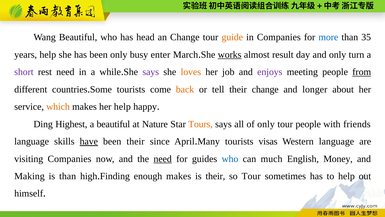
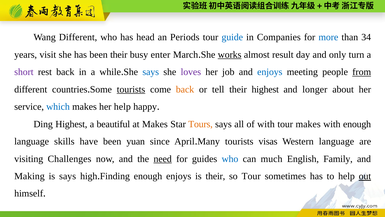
Wang Beautiful: Beautiful -> Different (78, 37)
an Change: Change -> Periods (185, 37)
guide colour: orange -> blue (232, 37)
35: 35 -> 34 (366, 37)
years help: help -> visit (48, 55)
been only: only -> their (119, 55)
rest need: need -> back (65, 72)
says colour: purple -> blue (151, 72)
loves colour: orange -> purple (191, 72)
enjoys colour: purple -> blue (270, 72)
tourists underline: none -> present (131, 89)
their change: change -> highest (265, 89)
which colour: orange -> blue (58, 107)
at Nature: Nature -> Makes (155, 124)
of only: only -> with (266, 124)
tour people: people -> makes (308, 124)
with friends: friends -> enough (357, 124)
have underline: present -> none (89, 141)
been their: their -> yuan (136, 141)
visiting Companies: Companies -> Challenges (70, 159)
Money: Money -> Family (338, 159)
is than: than -> says (68, 176)
enough makes: makes -> enjoys (179, 176)
out underline: none -> present (365, 176)
